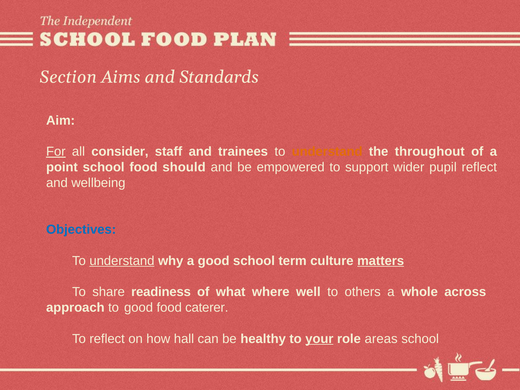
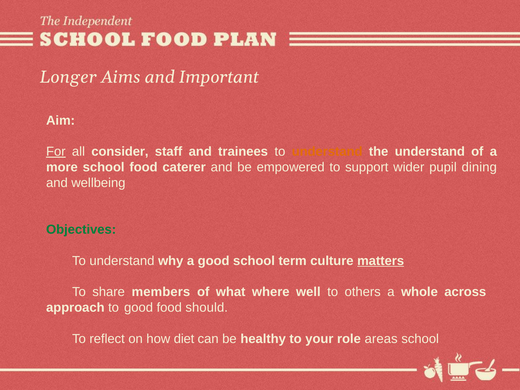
Section: Section -> Longer (68, 77)
Standards: Standards -> Important (219, 77)
the throughout: throughout -> understand (430, 152)
point: point -> more (62, 167)
should: should -> caterer (184, 167)
pupil reflect: reflect -> dining (479, 167)
Objectives colour: blue -> green (81, 230)
understand underline: present -> none (122, 261)
readiness: readiness -> members (161, 292)
caterer: caterer -> should (207, 308)
hall: hall -> diet (184, 339)
your underline: present -> none (319, 339)
